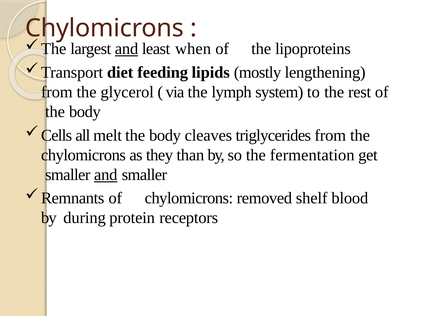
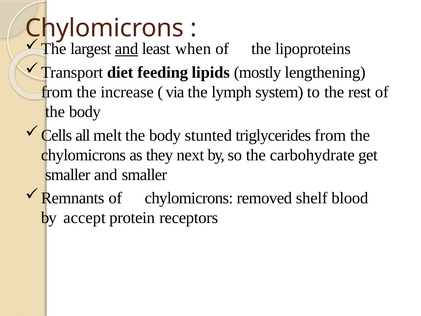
glycerol: glycerol -> increase (127, 92)
cleaves: cleaves -> stunted (208, 135)
than: than -> next (190, 155)
fermentation: fermentation -> carbohydrate (312, 155)
and underline: present -> none (106, 175)
during: during -> accept (84, 218)
